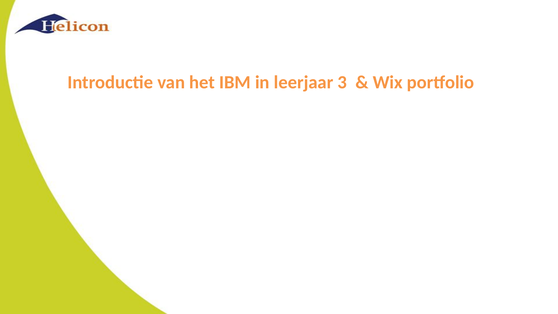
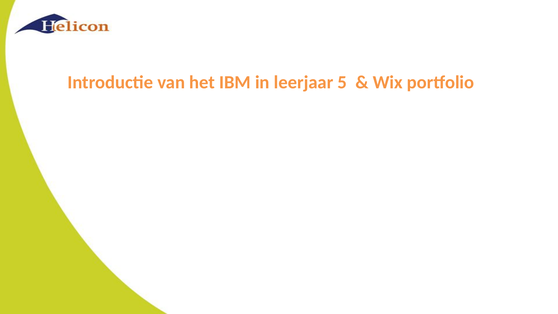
3: 3 -> 5 (342, 82)
